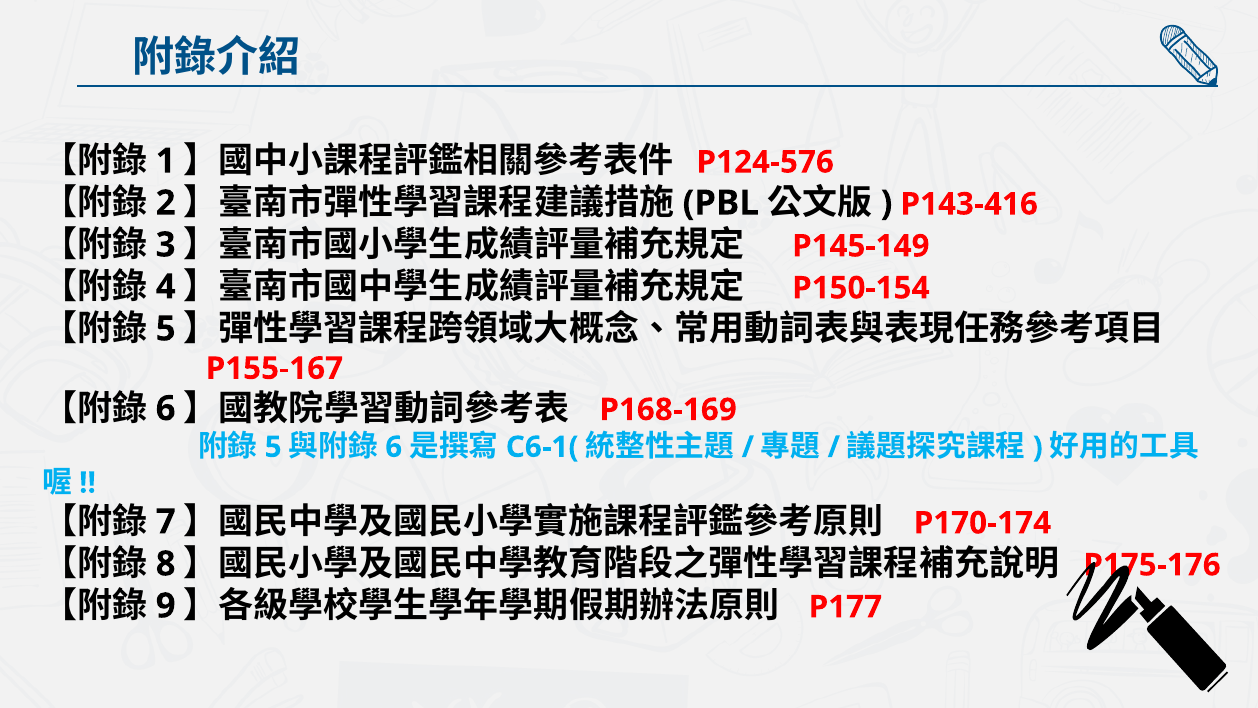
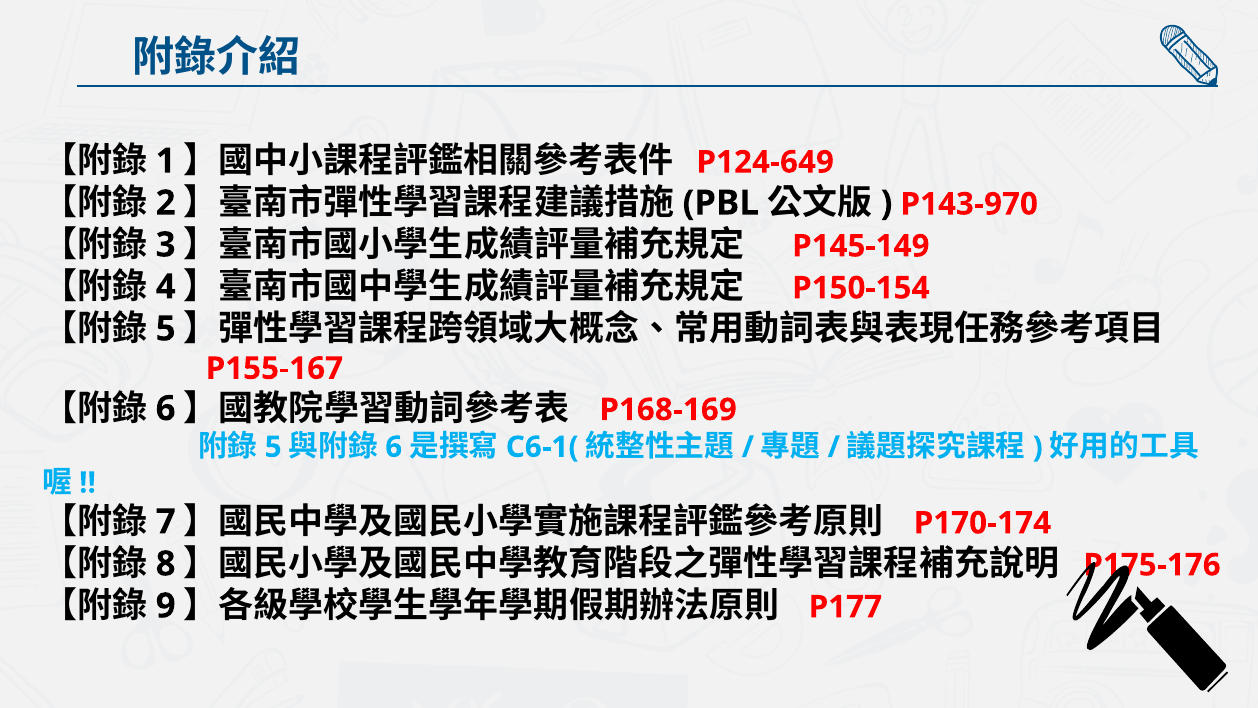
P124-576: P124-576 -> P124-649 (765, 162)
P143-416: P143-416 -> P143-970 (969, 204)
